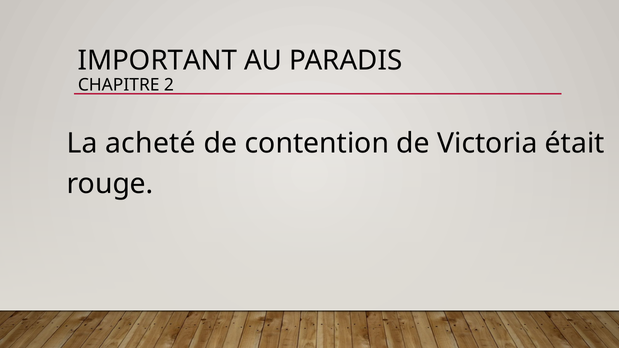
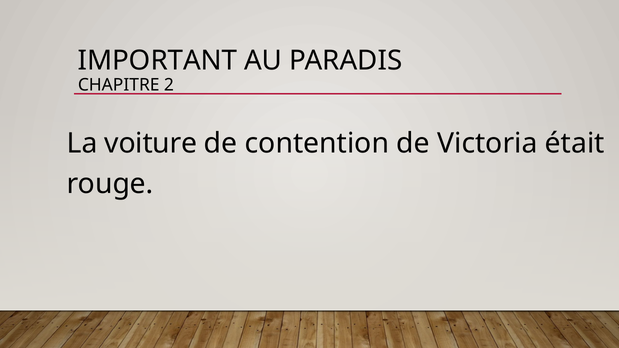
acheté: acheté -> voiture (151, 143)
